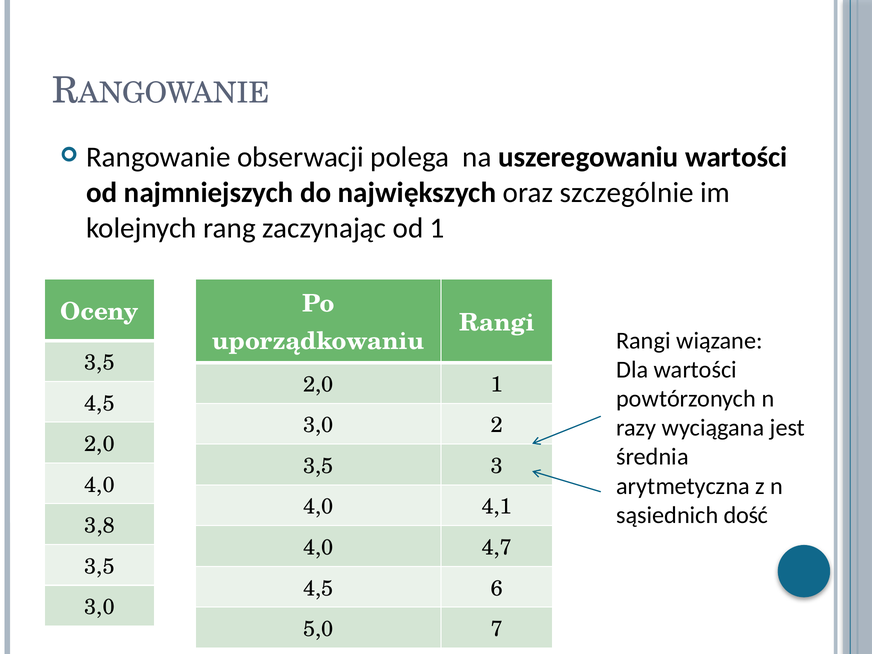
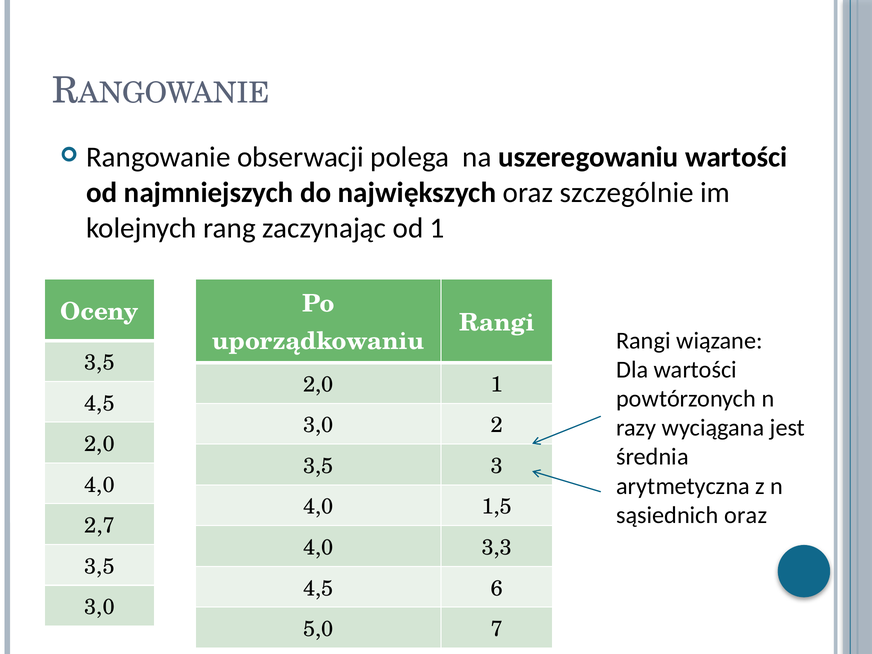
4,1: 4,1 -> 1,5 (497, 507)
sąsiednich dość: dość -> oraz (746, 515)
3,8: 3,8 -> 2,7 (100, 526)
4,7: 4,7 -> 3,3 (497, 548)
